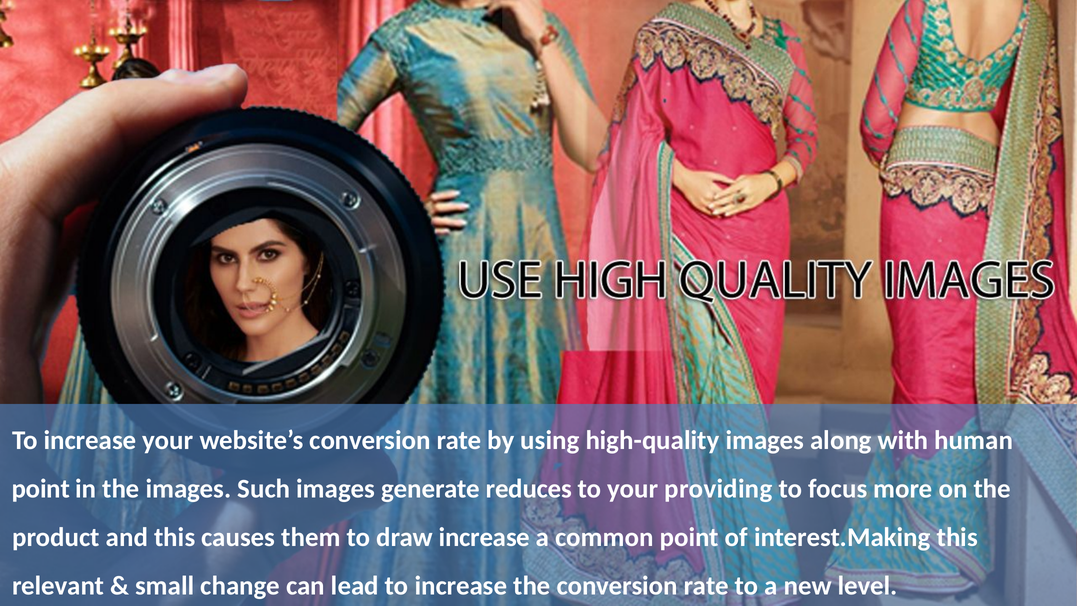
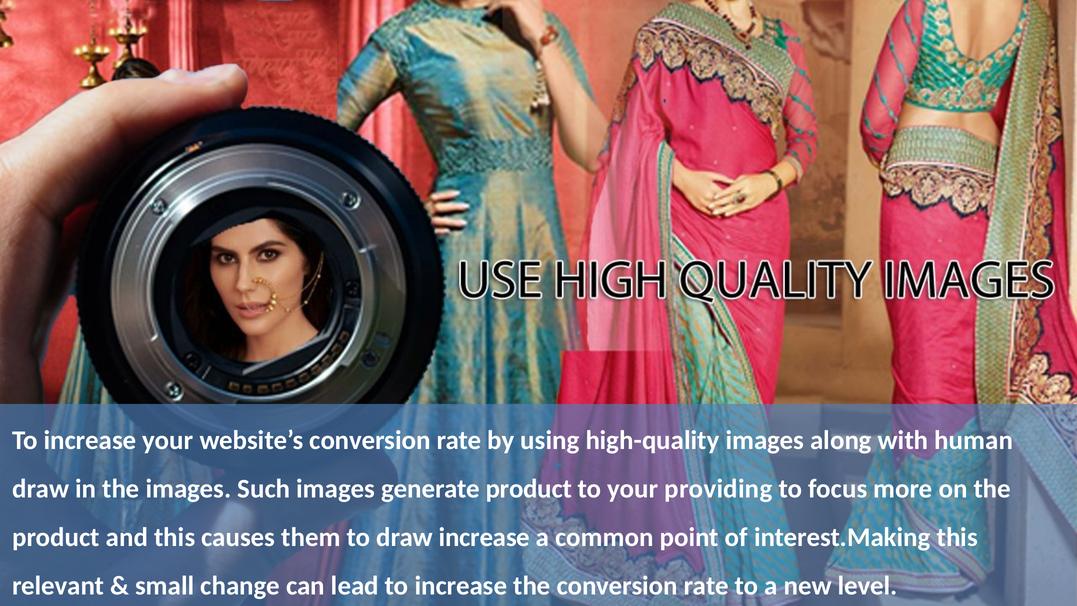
point: point -> draw (41, 489)
generate reduces: reduces -> product (529, 489)
